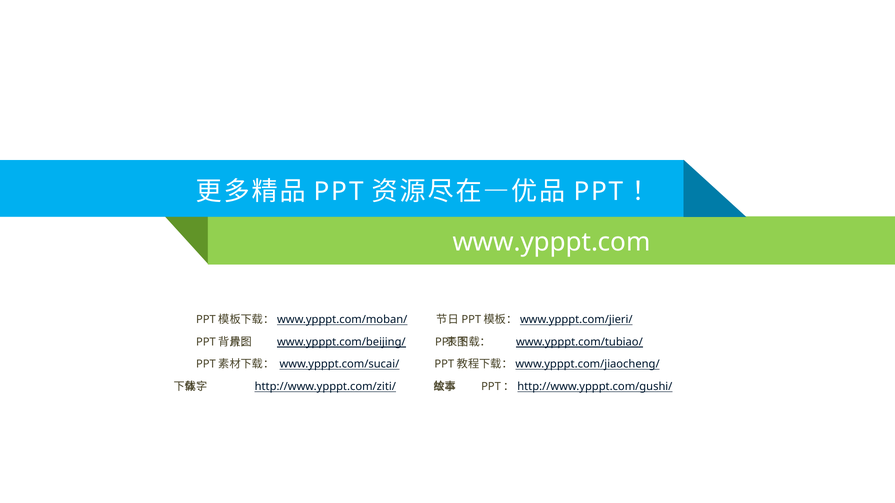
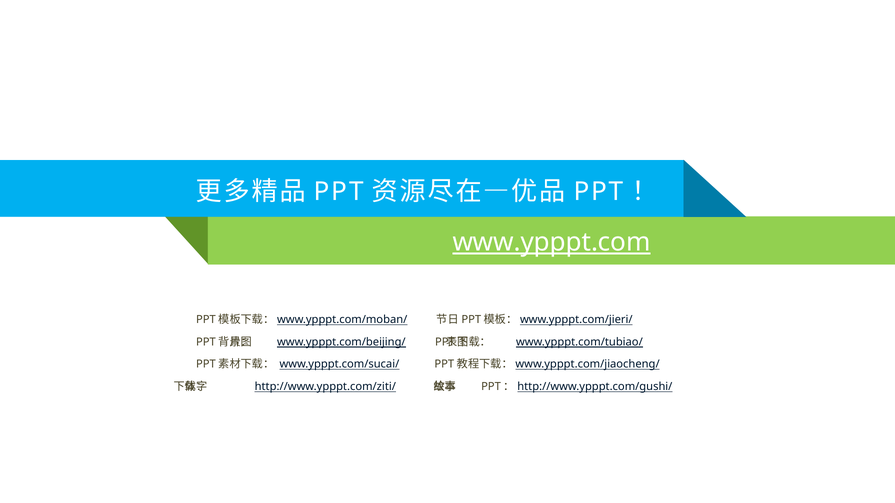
www.ypppt.com underline: none -> present (551, 242)
